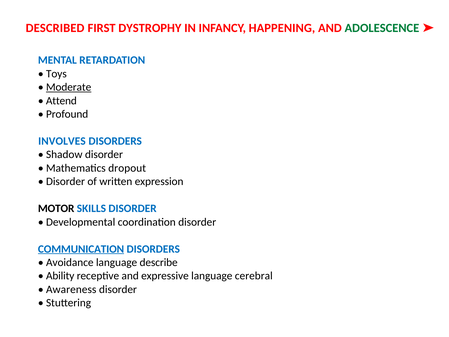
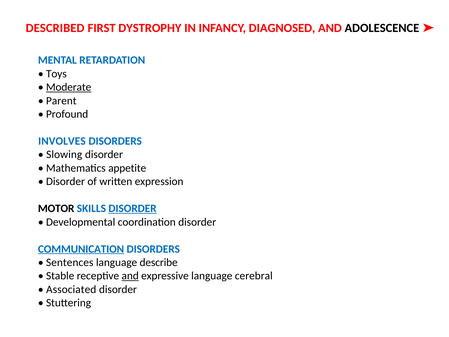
HAPPENING: HAPPENING -> DIAGNOSED (282, 28)
ADOLESCENCE colour: green -> black (382, 28)
Attend: Attend -> Parent (61, 101)
Shadow: Shadow -> Slowing (64, 155)
dropout: dropout -> appetite (127, 168)
DISORDER underline: none -> present (133, 208)
Avoidance: Avoidance -> Sentences (70, 262)
Ability: Ability -> Stable (60, 276)
and underline: none -> present (130, 276)
Awareness: Awareness -> Associated (71, 289)
